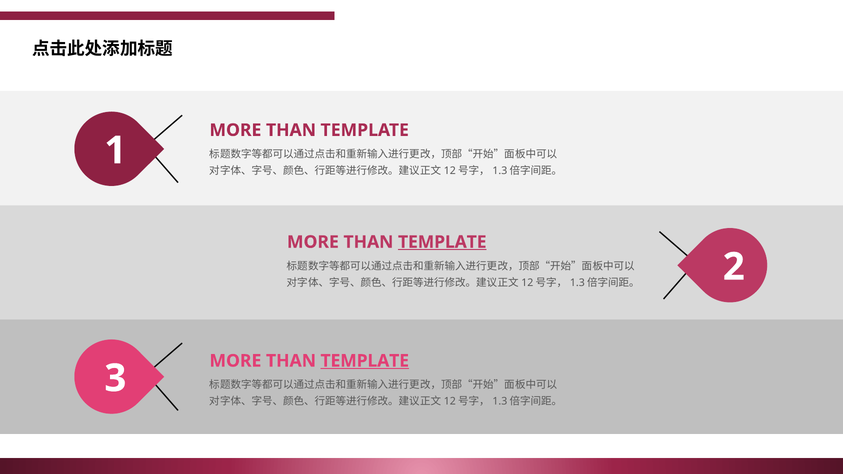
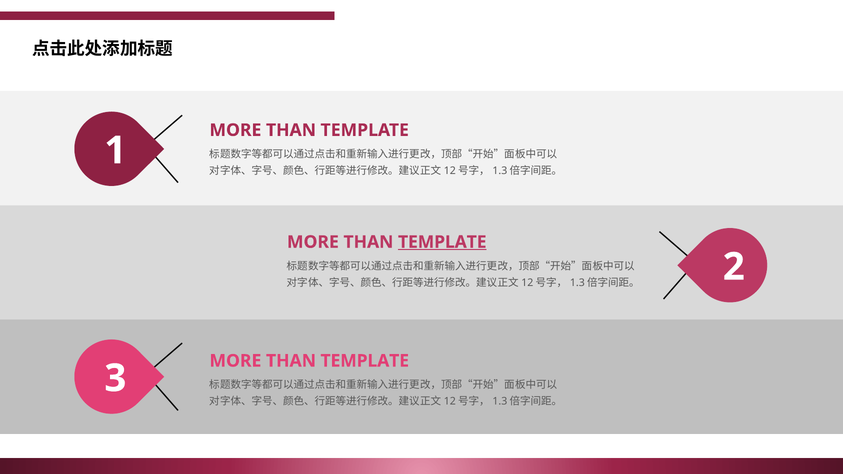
TEMPLATE underline: present -> none (365, 361)
